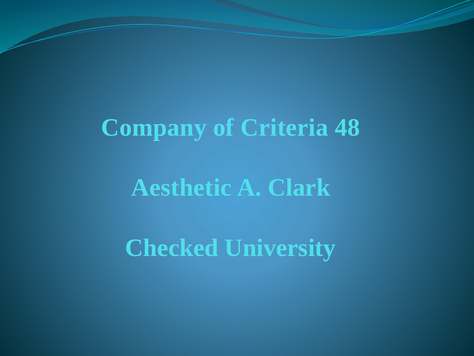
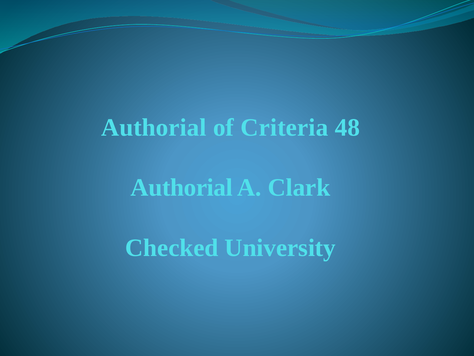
Company: Company -> Authorial (154, 127)
Aesthetic: Aesthetic -> Authorial (182, 187)
